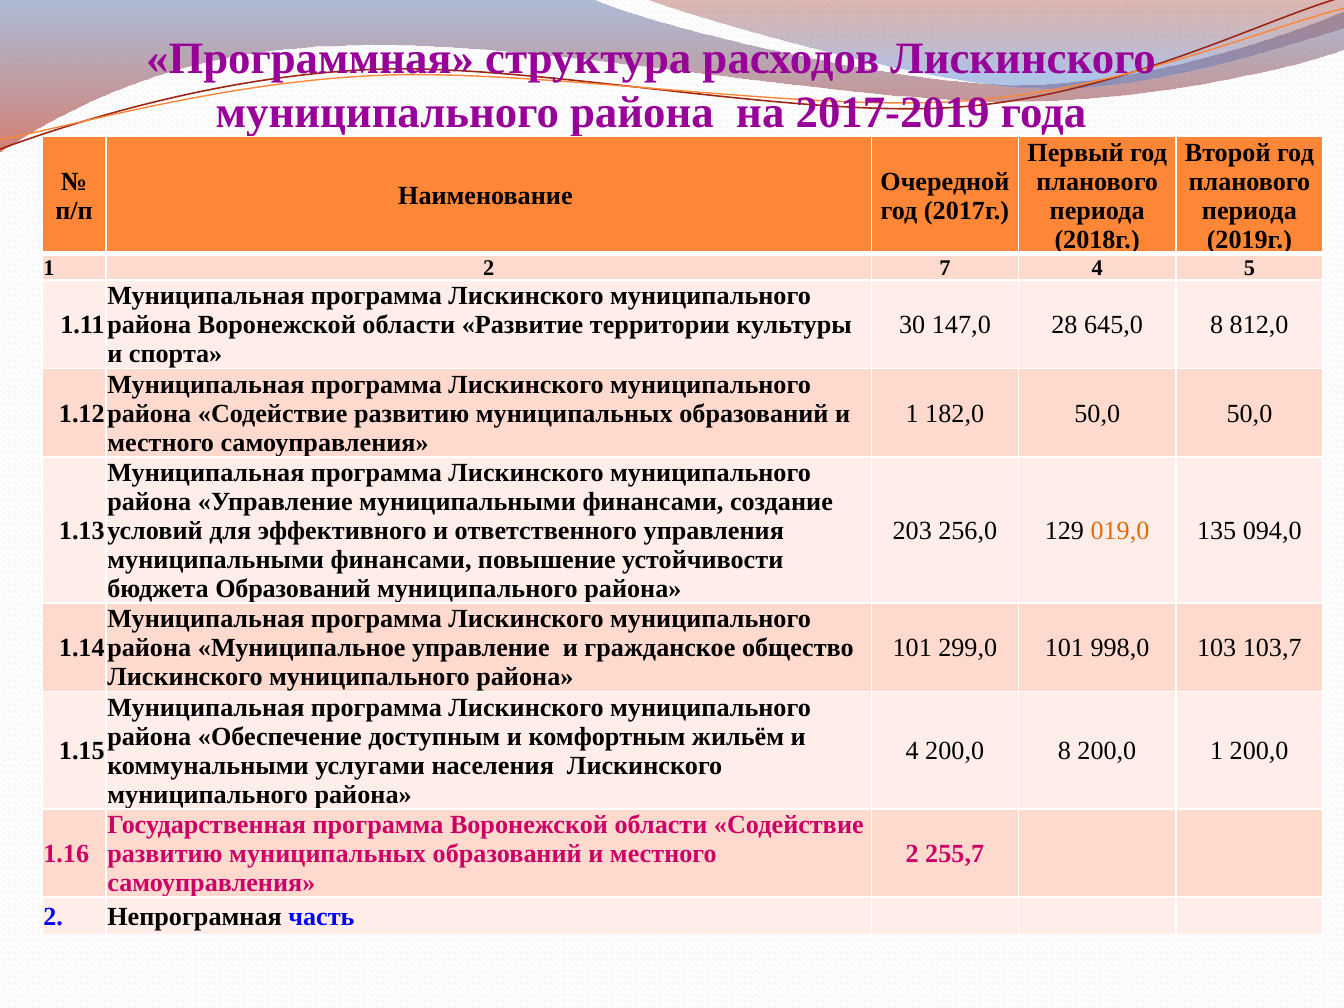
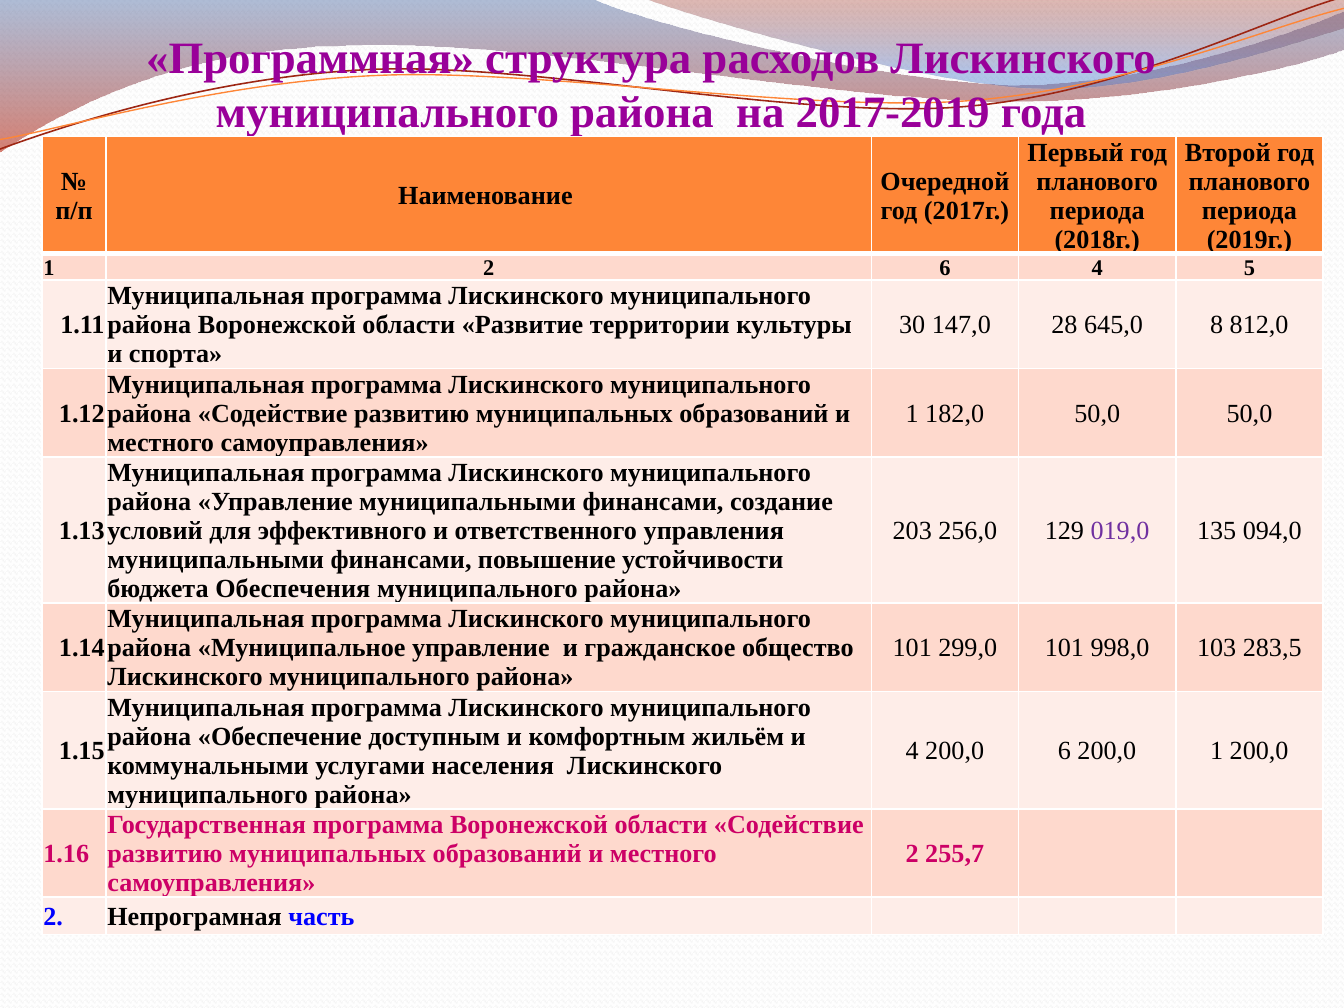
2 7: 7 -> 6 (945, 268)
019,0 colour: orange -> purple (1120, 531)
бюджета Образований: Образований -> Обеспечения (293, 589)
103,7: 103,7 -> 283,5 (1272, 648)
200,0 8: 8 -> 6 (1064, 751)
